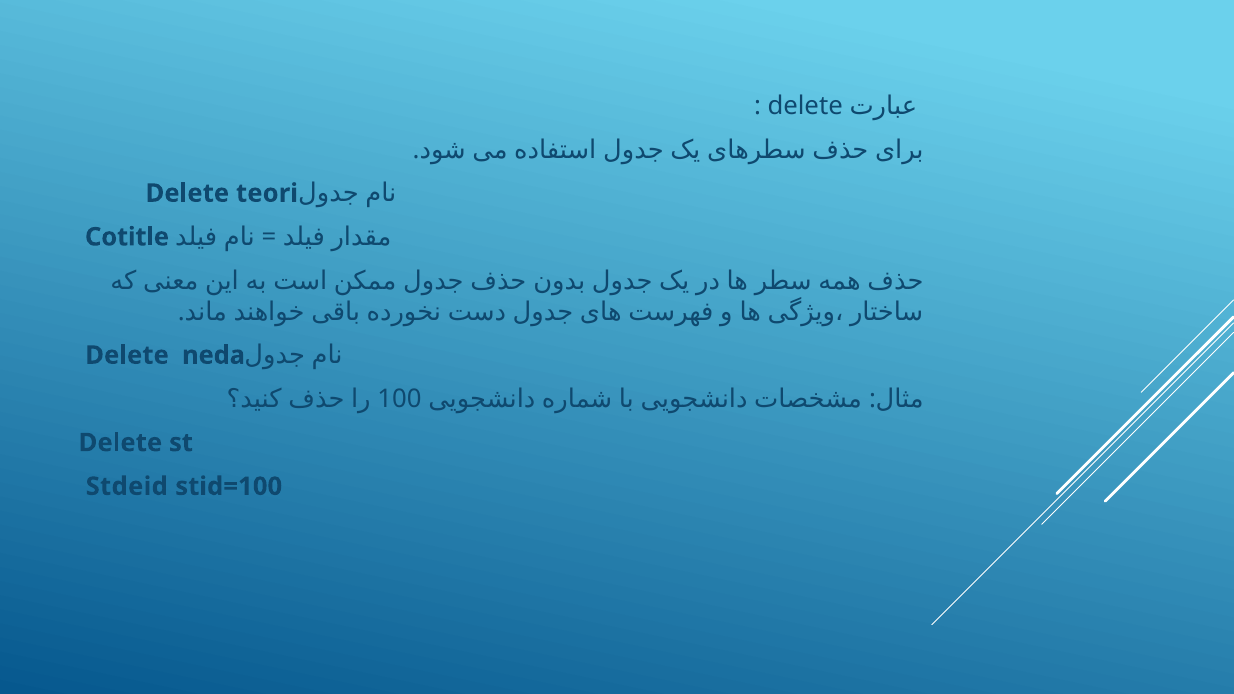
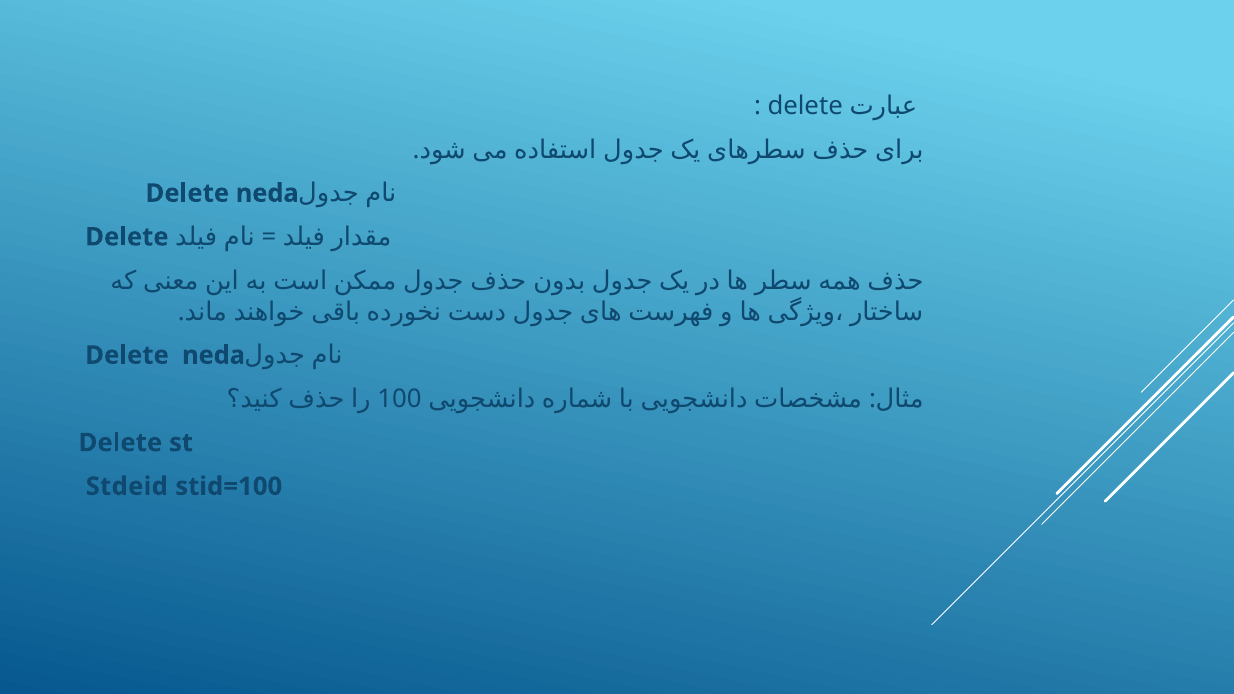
teori: teori -> neda (267, 193)
Cotitle: Cotitle -> Delete (127, 237)
